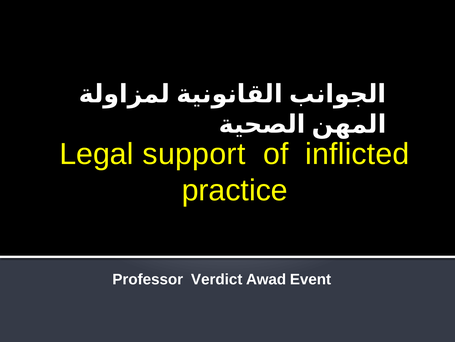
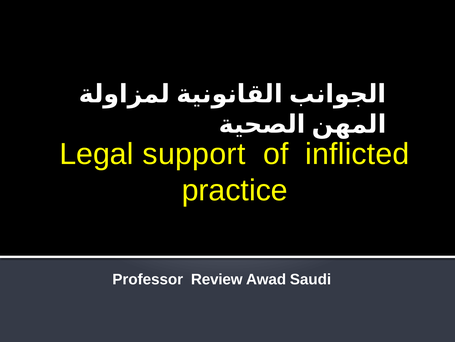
Verdict: Verdict -> Review (217, 279)
Event: Event -> Saudi (310, 279)
